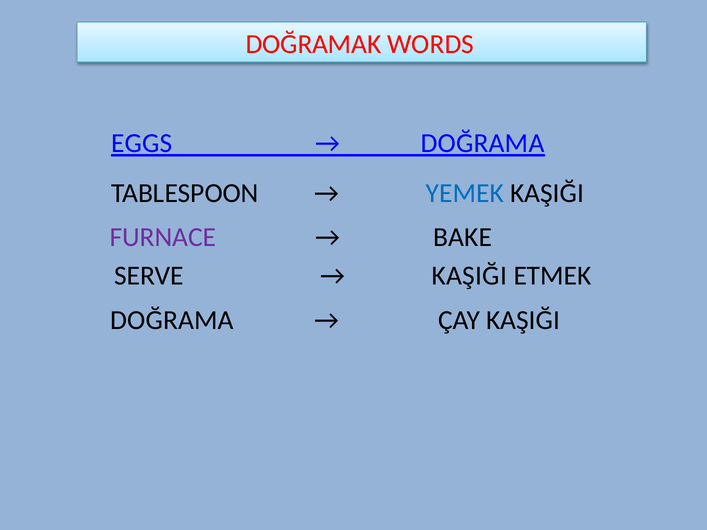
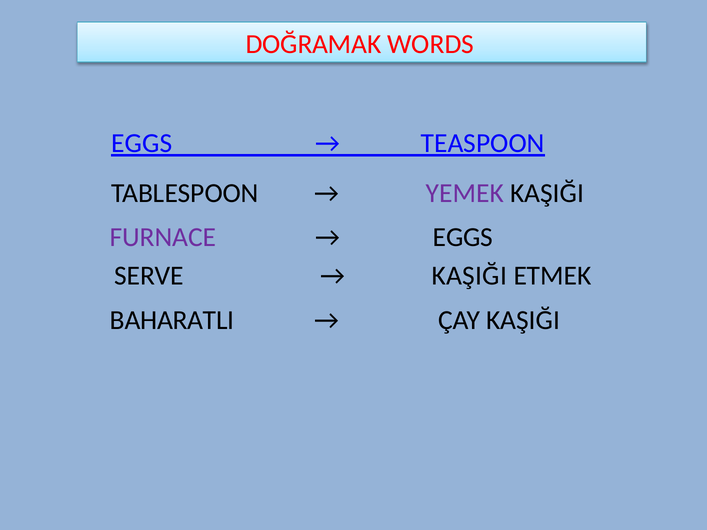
DOĞRAMA: DOĞRAMA -> TEASPOON (483, 143)
YEMEK colour: blue -> purple (465, 193)
BAKE: BAKE -> EGGS (463, 237)
DOĞRAMA: DOĞRAMA -> BAHARATLI (172, 320)
